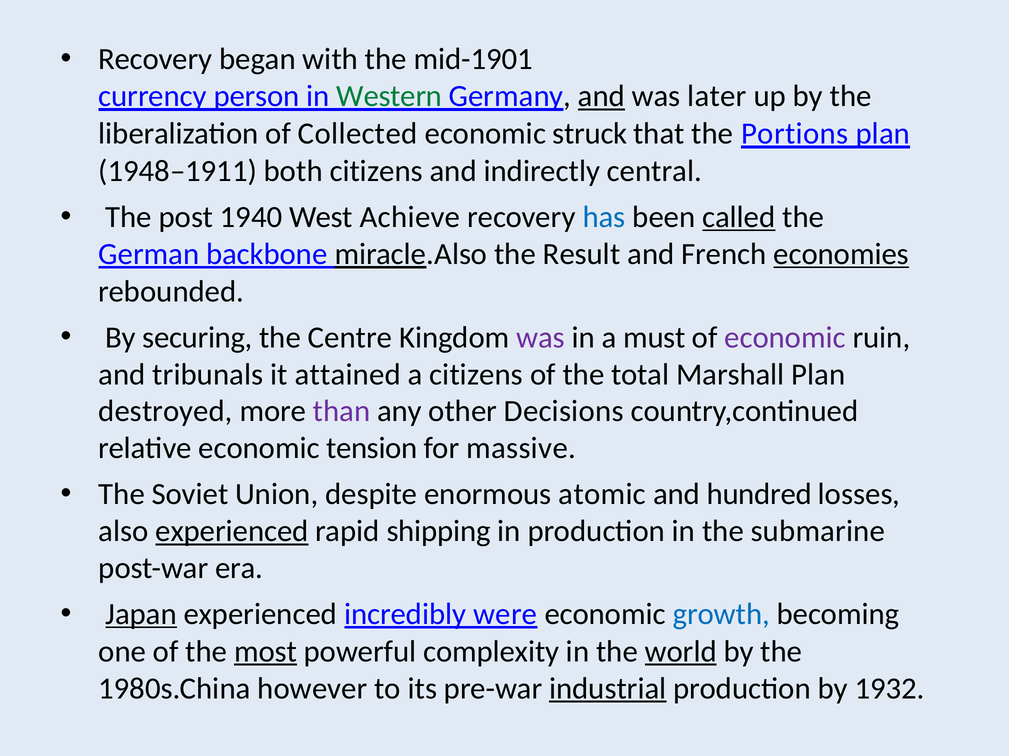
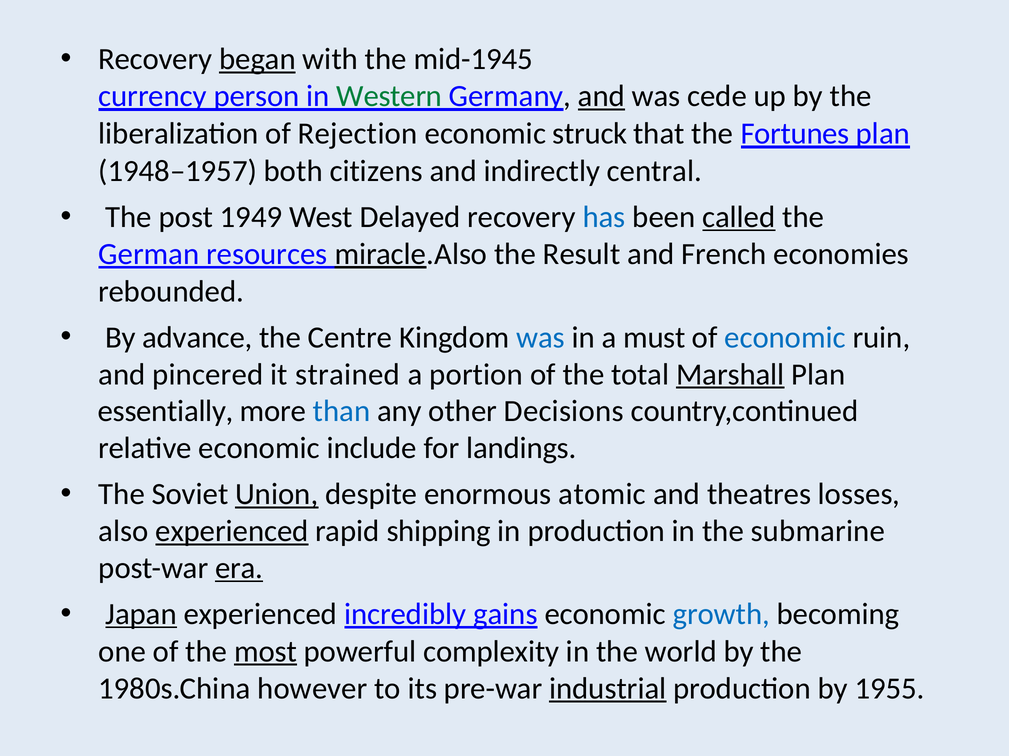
began underline: none -> present (257, 59)
mid-1901: mid-1901 -> mid-1945 (473, 59)
later: later -> cede (717, 96)
Collected: Collected -> Rejection (358, 134)
Portions: Portions -> Fortunes (795, 134)
1948–1911: 1948–1911 -> 1948–1957 (178, 171)
1940: 1940 -> 1949 (251, 217)
Achieve: Achieve -> Delayed (410, 217)
backbone: backbone -> resources (267, 254)
economies underline: present -> none (841, 254)
securing: securing -> advance (197, 338)
was colour: purple -> blue (541, 338)
economic colour: purple -> blue (785, 338)
tribunals: tribunals -> pincered (208, 375)
attained: attained -> strained (348, 375)
a citizens: citizens -> portion (476, 375)
Marshall underline: none -> present (730, 375)
destroyed: destroyed -> essentially (166, 412)
than colour: purple -> blue (342, 412)
tension: tension -> include (372, 449)
massive: massive -> landings (521, 449)
Union underline: none -> present (277, 495)
hundred: hundred -> theatres (759, 495)
era underline: none -> present (239, 569)
were: were -> gains (505, 615)
world underline: present -> none (681, 652)
1932: 1932 -> 1955 (890, 689)
